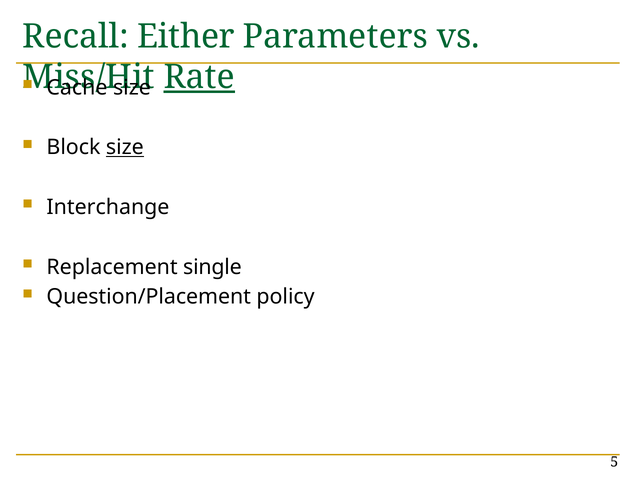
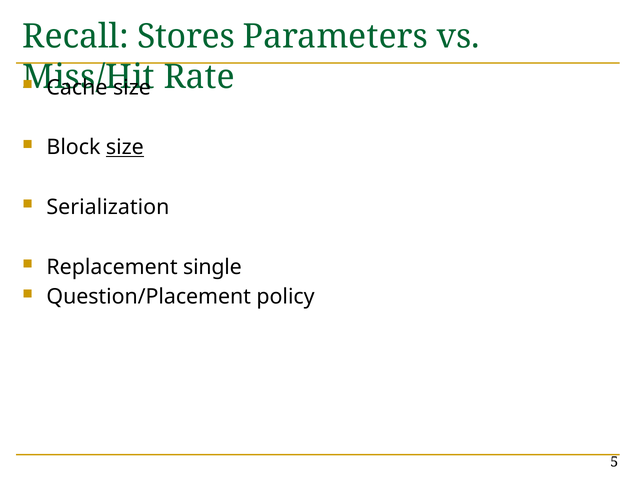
Either: Either -> Stores (186, 37)
Rate underline: present -> none (199, 77)
Interchange: Interchange -> Serialization (108, 207)
